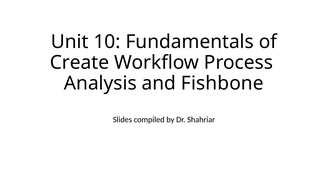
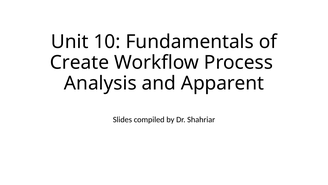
Fishbone: Fishbone -> Apparent (222, 83)
